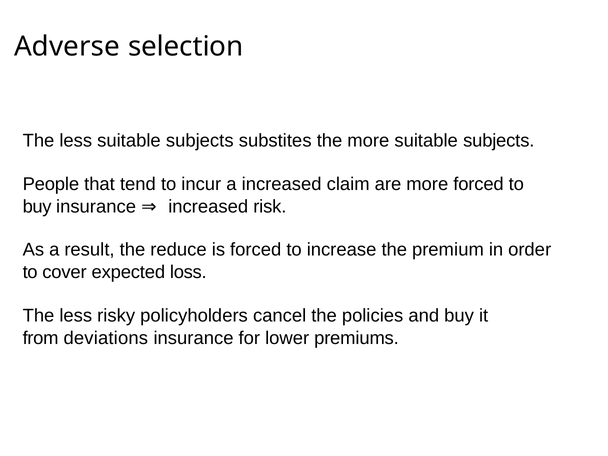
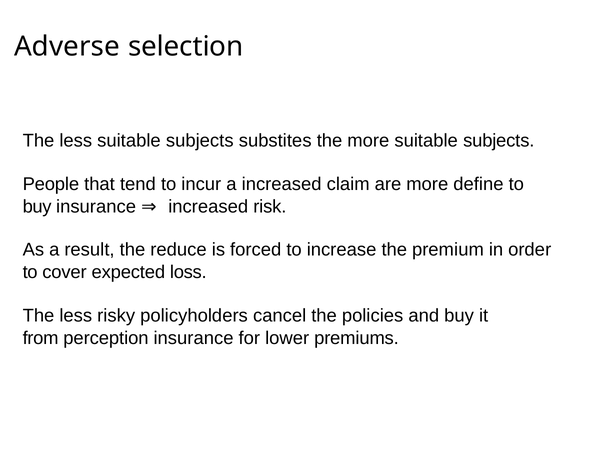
more forced: forced -> define (478, 184)
deviations: deviations -> perception (106, 339)
